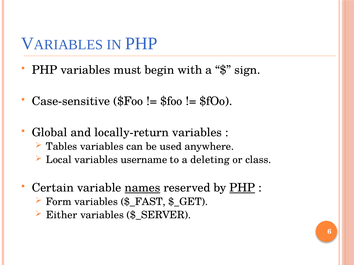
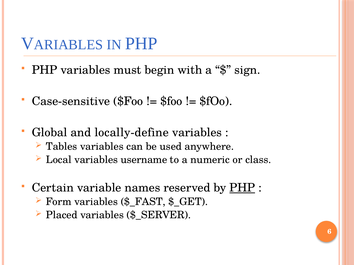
locally-return: locally-return -> locally-define (132, 133)
deleting: deleting -> numeric (210, 160)
names underline: present -> none (142, 188)
Either: Either -> Placed (62, 215)
